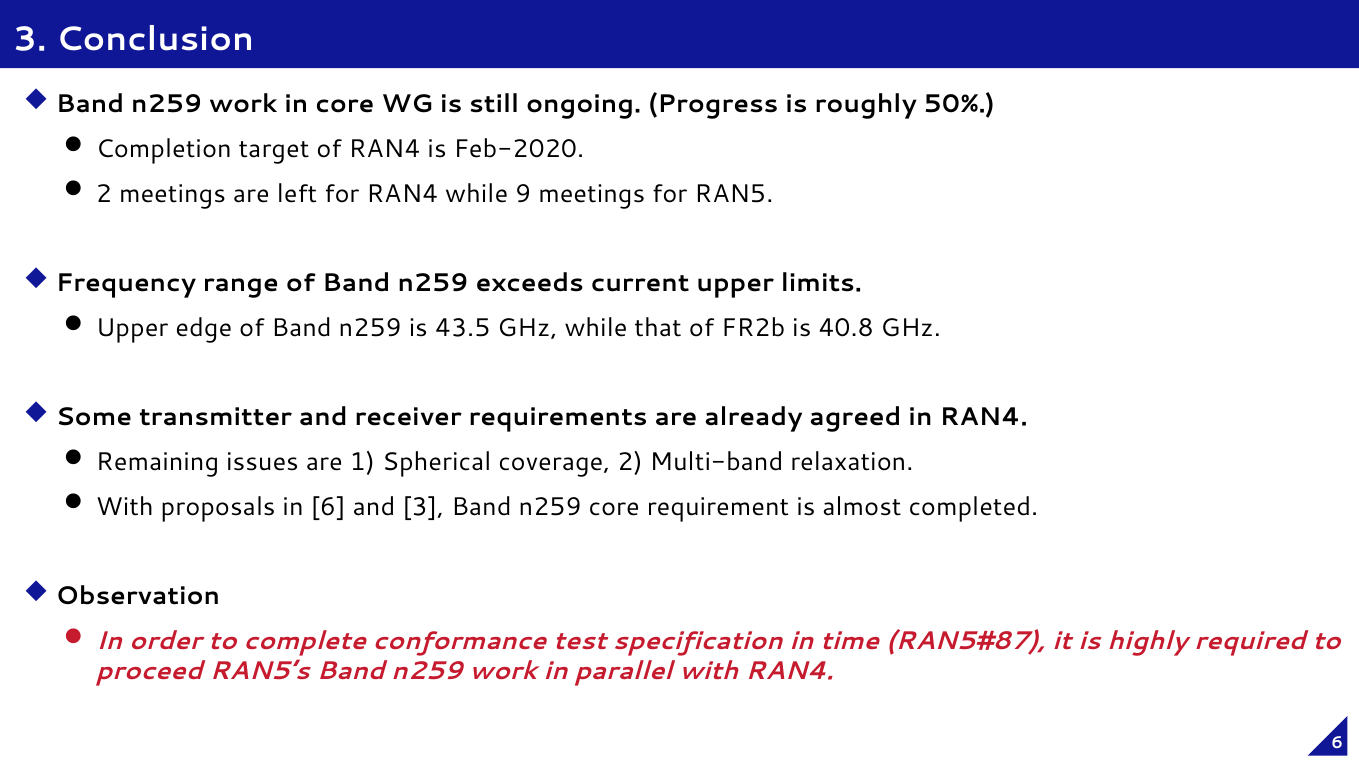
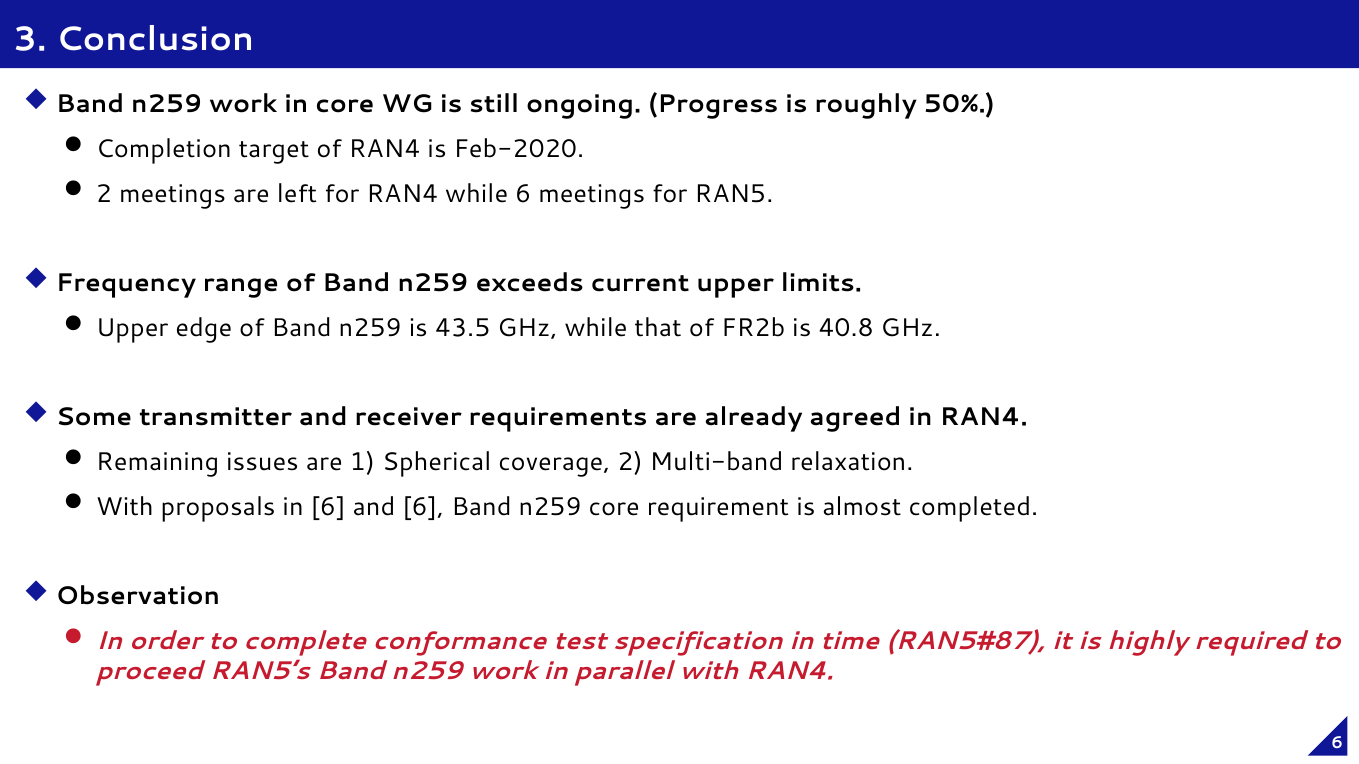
while 9: 9 -> 6 (523, 194)
and 3: 3 -> 6 (423, 507)
